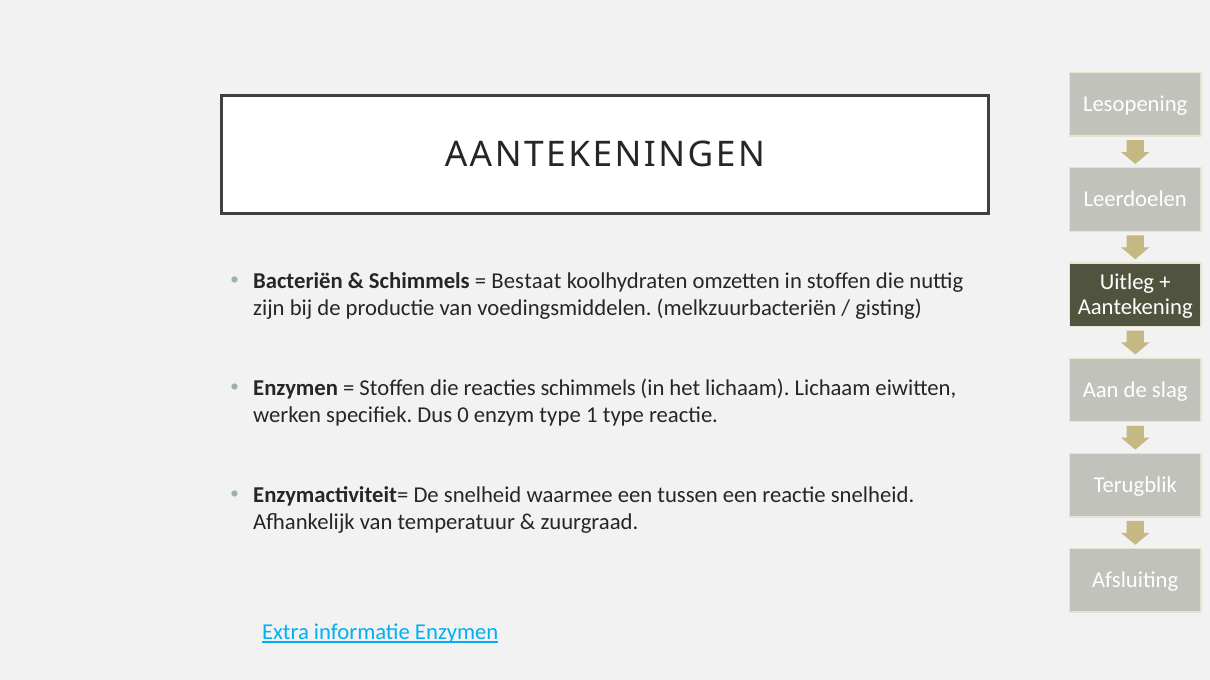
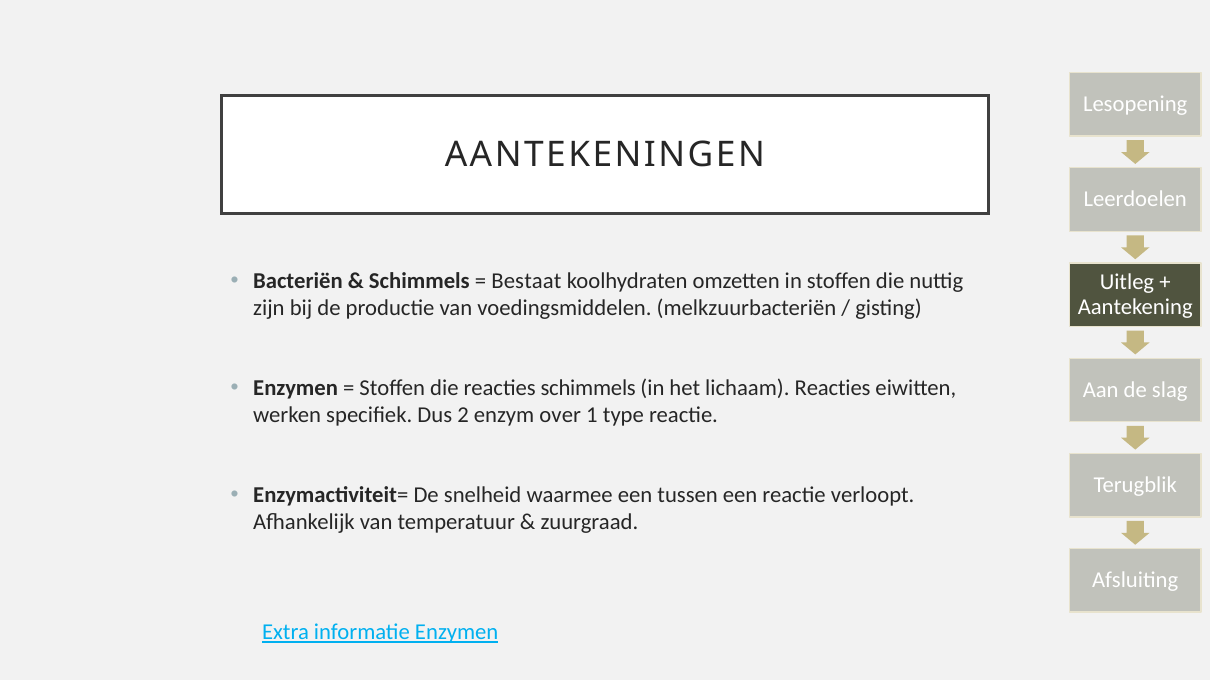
lichaam Lichaam: Lichaam -> Reacties (833, 388)
0: 0 -> 2 (463, 416)
enzym type: type -> over (560, 416)
reactie snelheid: snelheid -> verloopt (873, 495)
